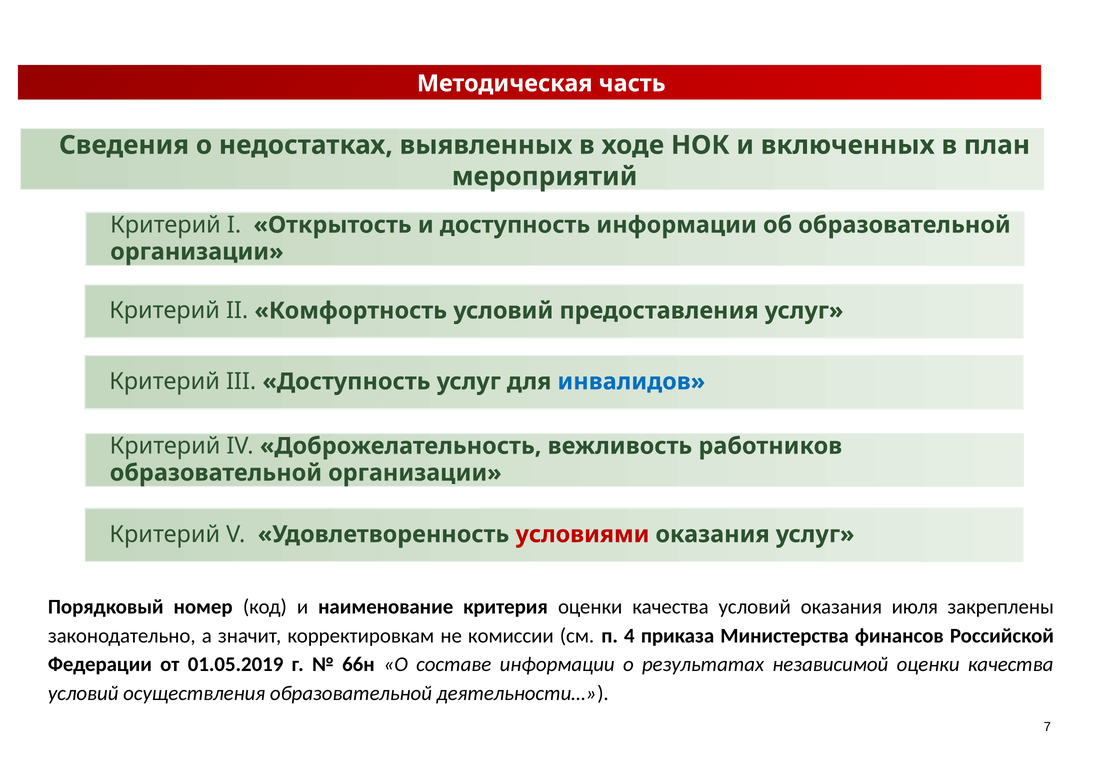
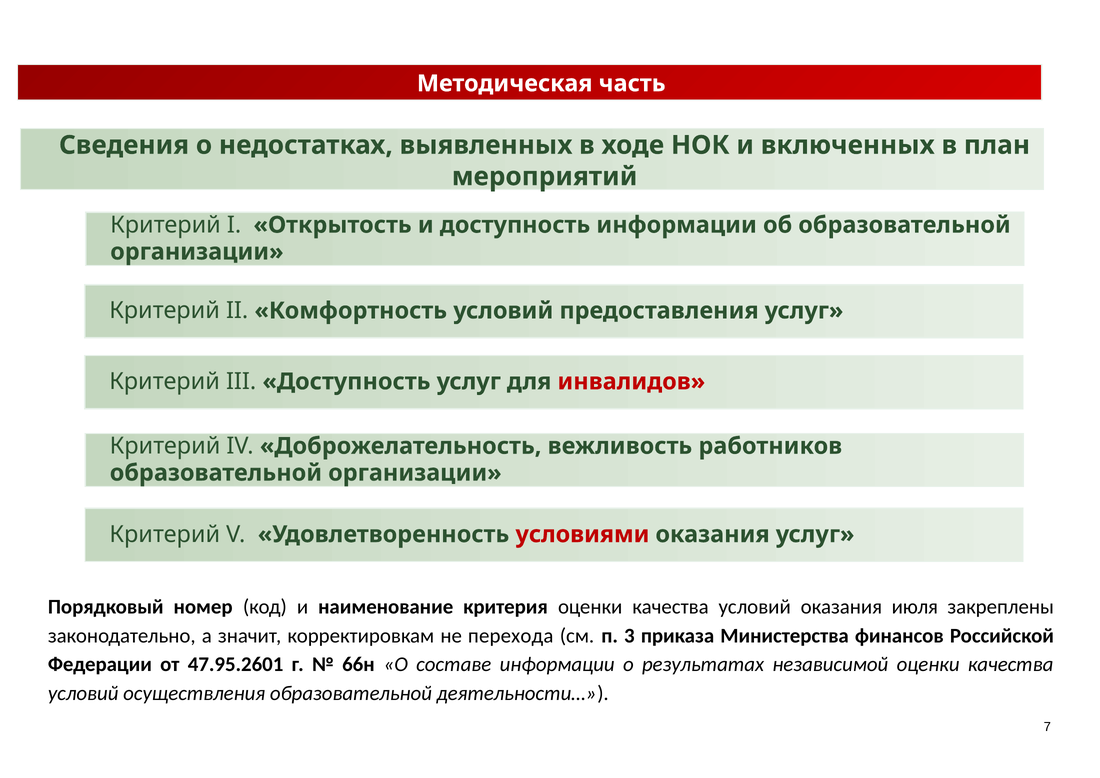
инвалидов colour: blue -> red (631, 382)
комиссии: комиссии -> перехода (511, 636)
4: 4 -> 3 (629, 636)
01.05.2019: 01.05.2019 -> 47.95.2601 (236, 664)
